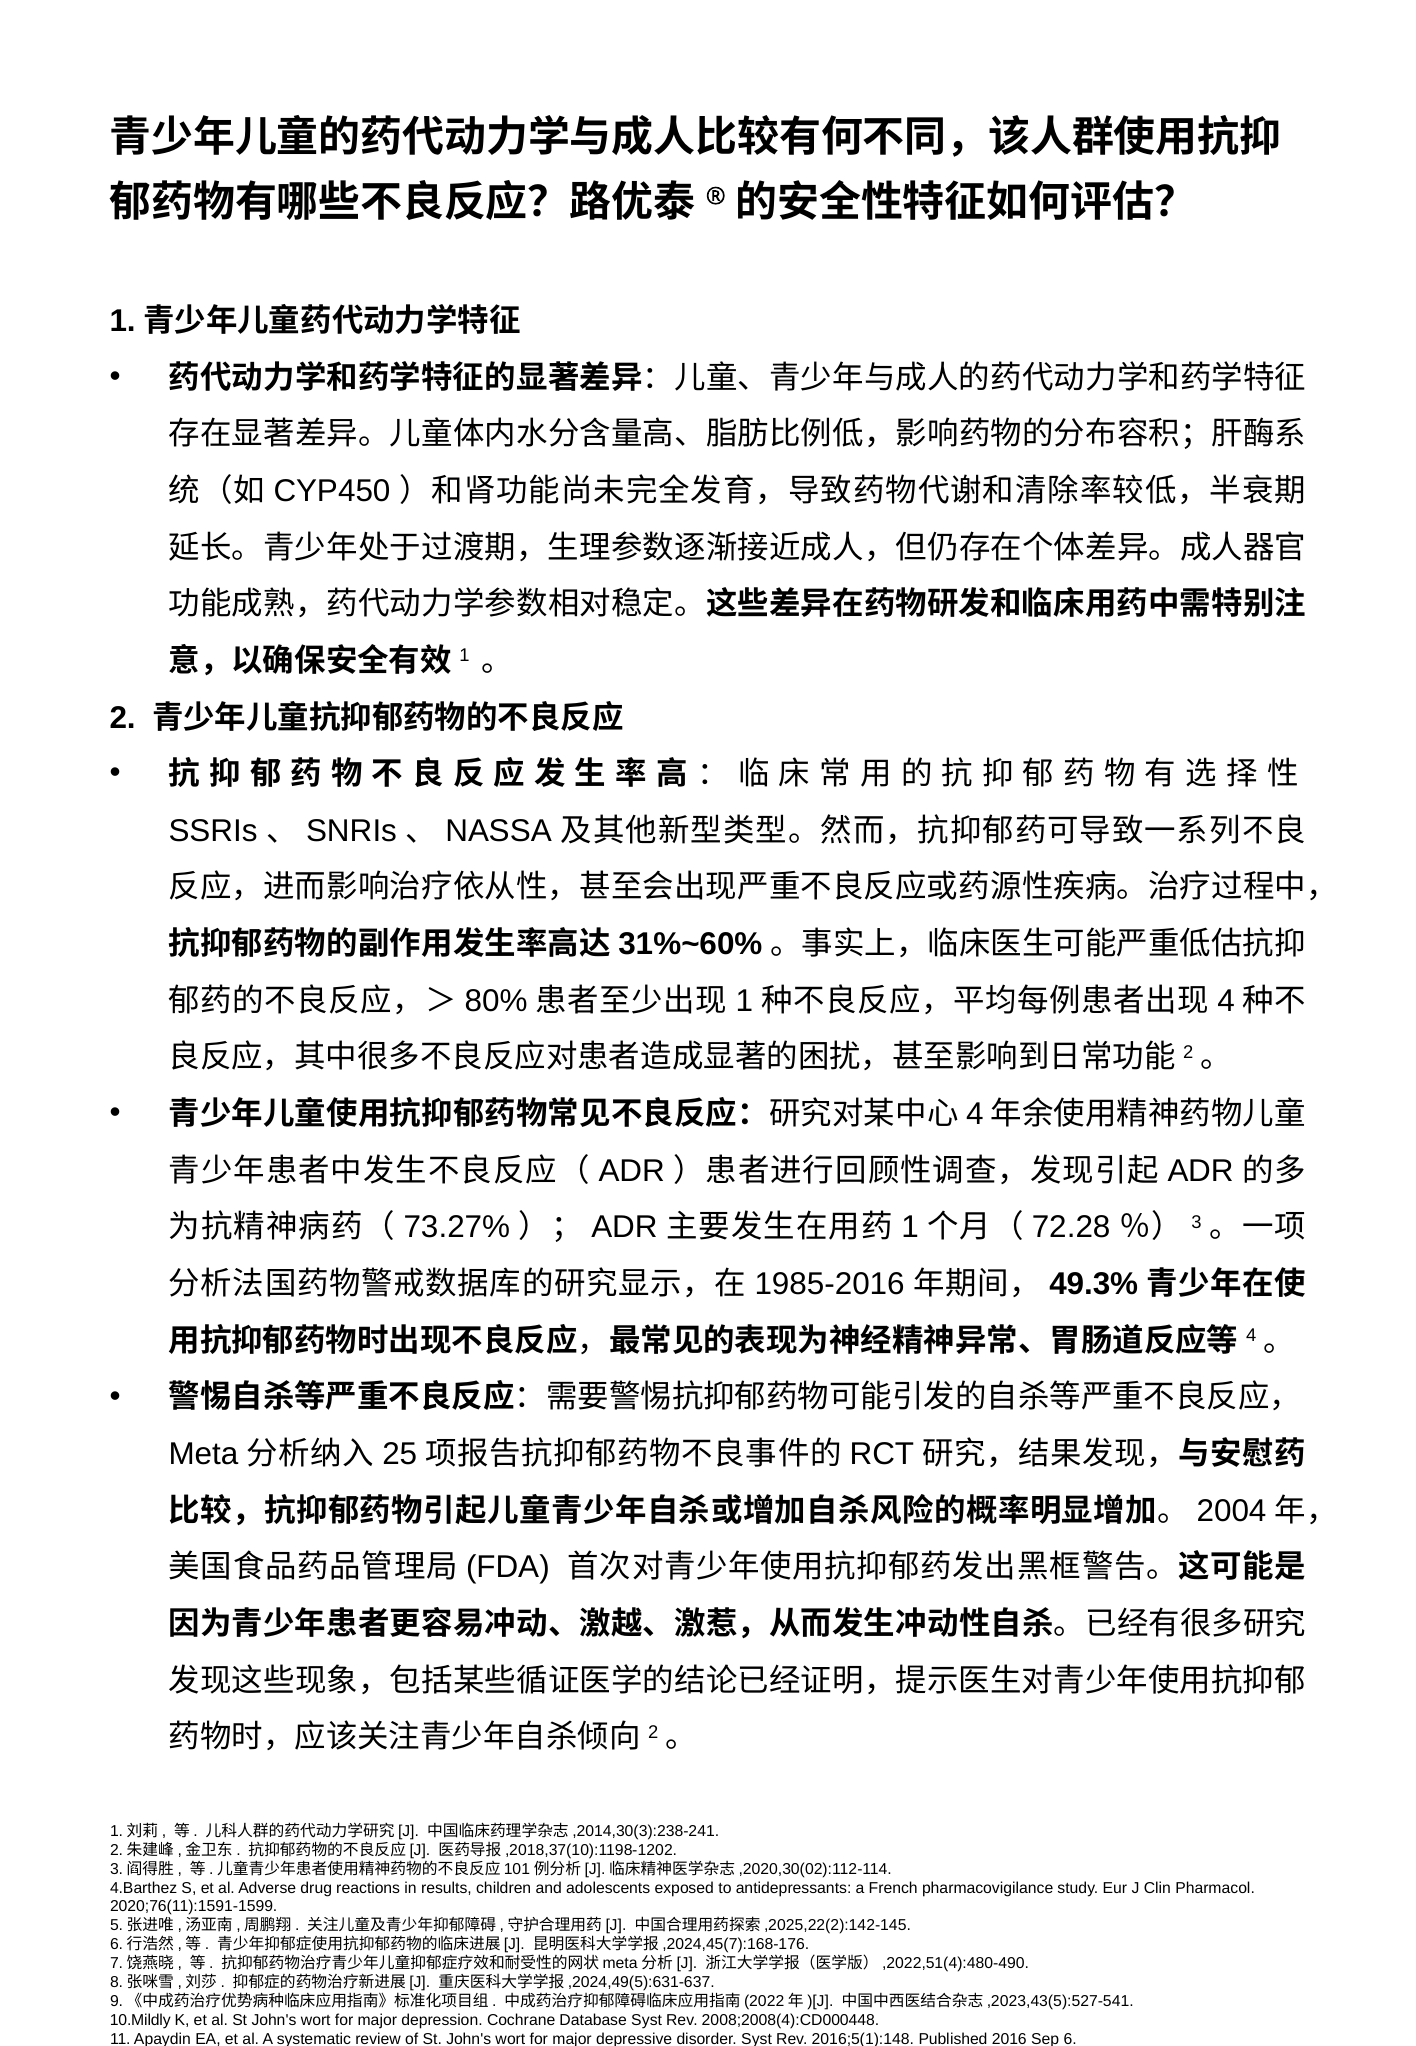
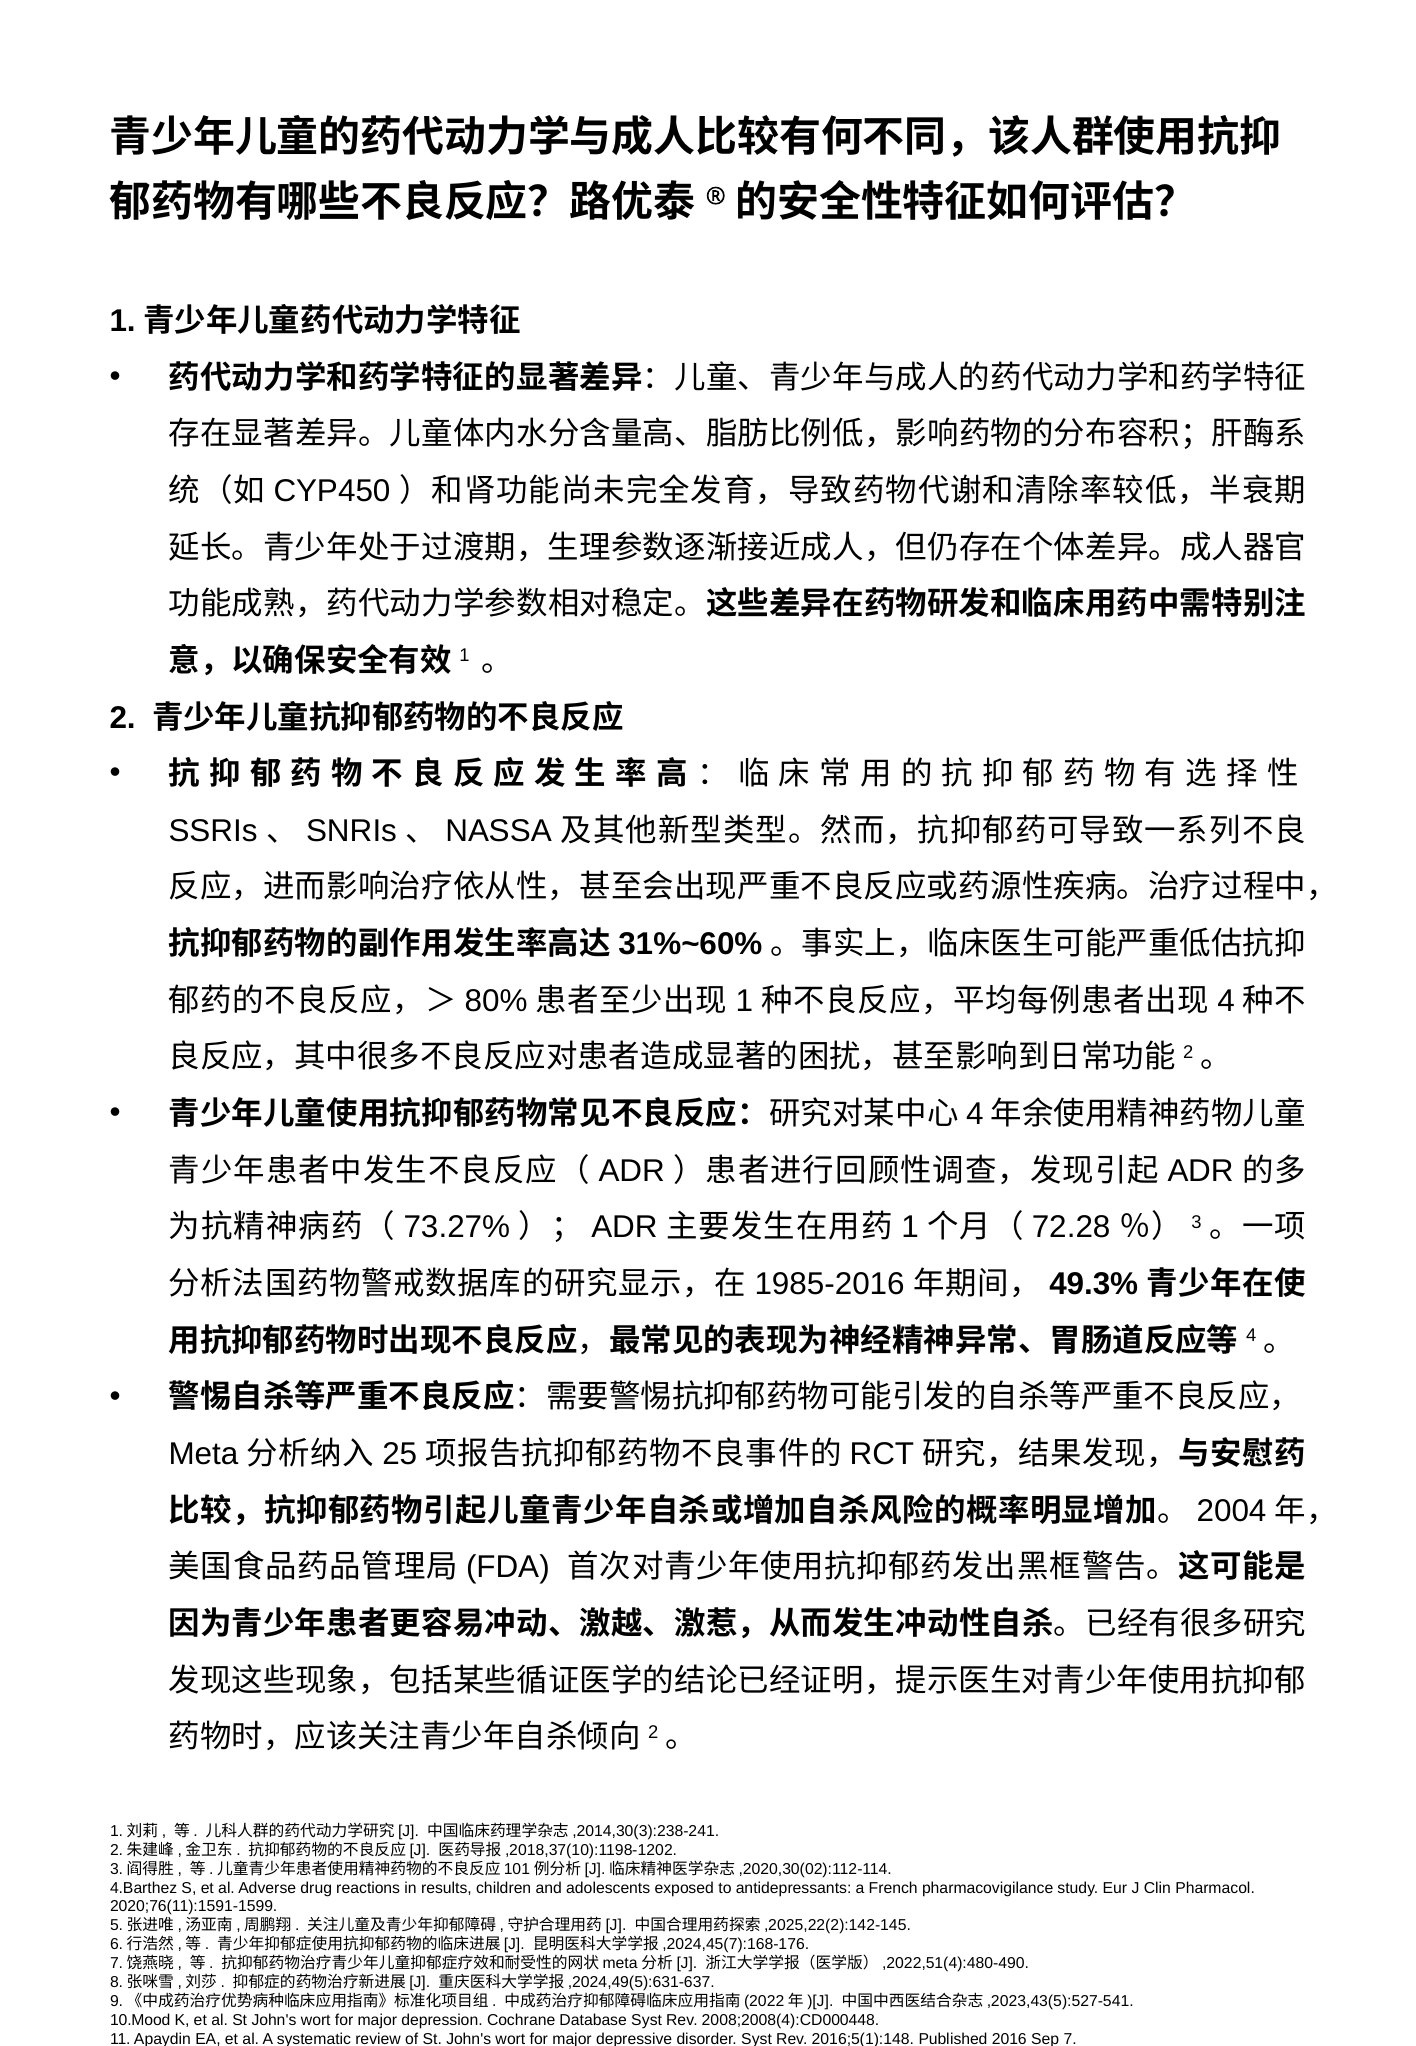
10.Mildly: 10.Mildly -> 10.Mood (140, 2019)
6: 6 -> 7 (1070, 2038)
